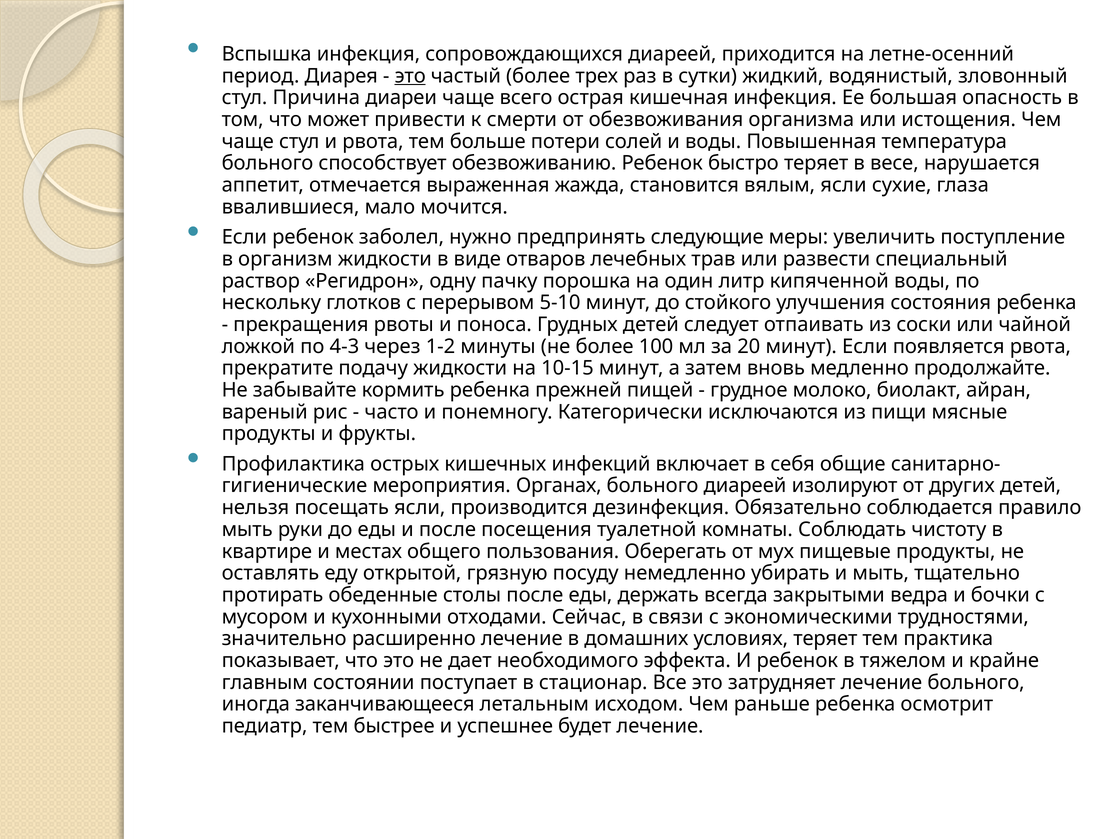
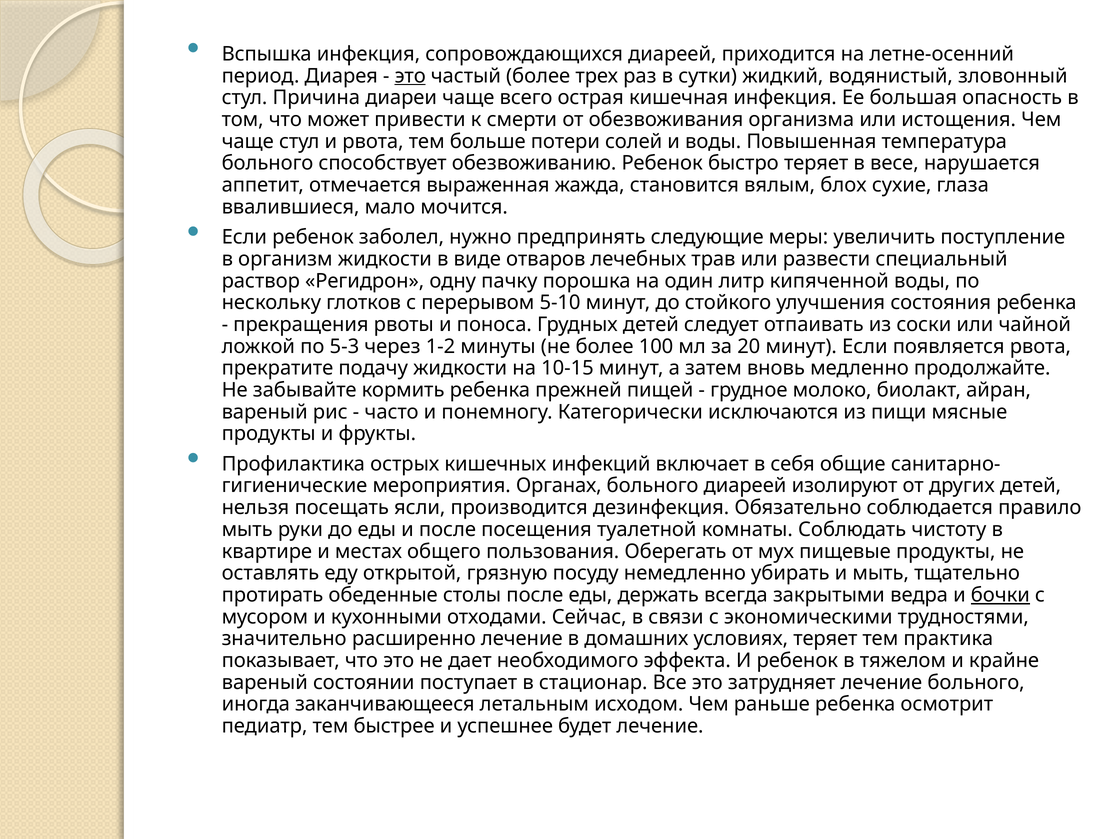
вялым ясли: ясли -> блох (843, 185)
4-3: 4-3 -> 5-3 (344, 346)
бочки underline: none -> present (1000, 595)
главным: главным -> вареный (265, 682)
